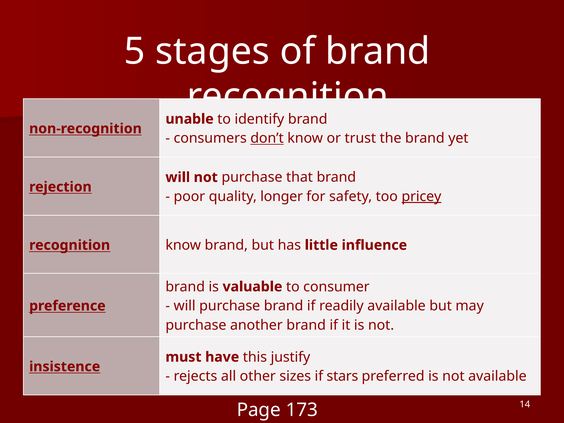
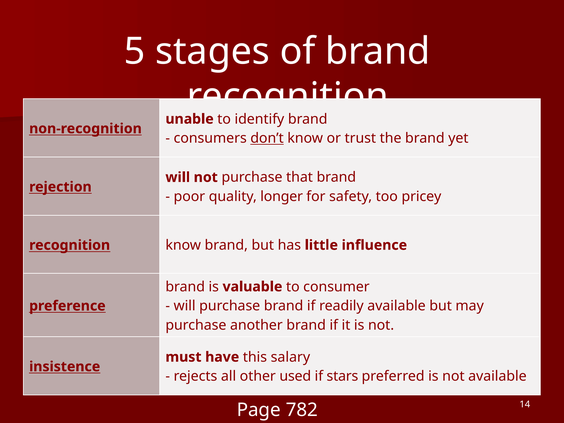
pricey underline: present -> none (421, 196)
justify: justify -> salary (290, 357)
sizes: sizes -> used (295, 376)
173: 173 -> 782 (302, 410)
